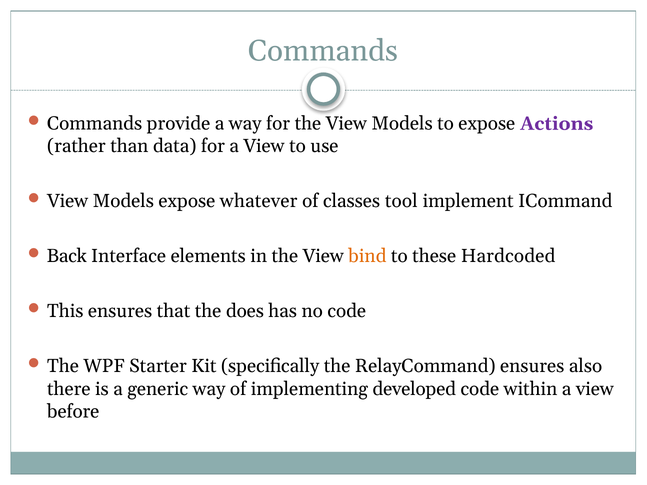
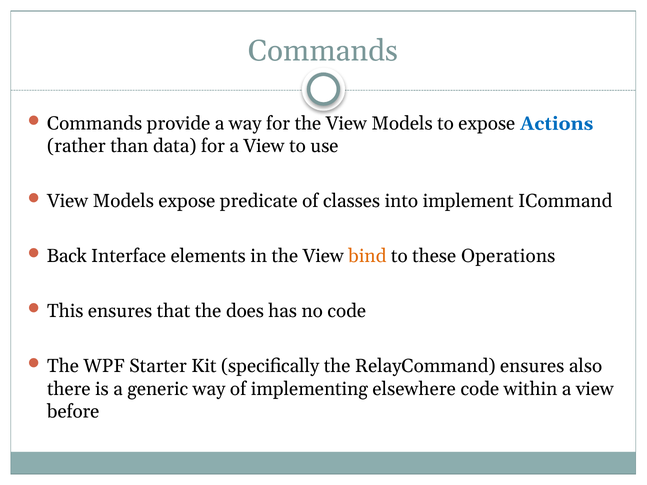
Actions colour: purple -> blue (557, 124)
whatever: whatever -> predicate (259, 201)
tool: tool -> into (401, 201)
Hardcoded: Hardcoded -> Operations (508, 256)
developed: developed -> elsewhere (414, 389)
